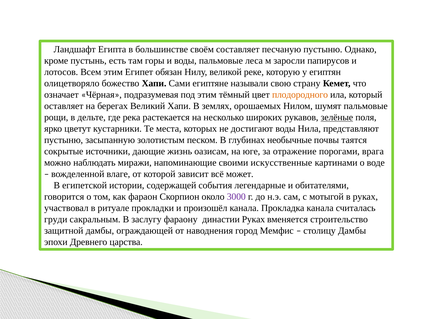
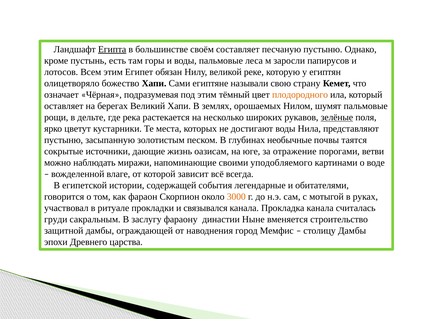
Египта underline: none -> present (112, 49)
врага: врага -> ветви (373, 152)
искусственные: искусственные -> уподобляемого (281, 163)
может: может -> всегда (240, 174)
3000 colour: purple -> orange (236, 197)
произошёл: произошёл -> связывался (205, 208)
династии Руках: Руках -> Ныне (253, 220)
